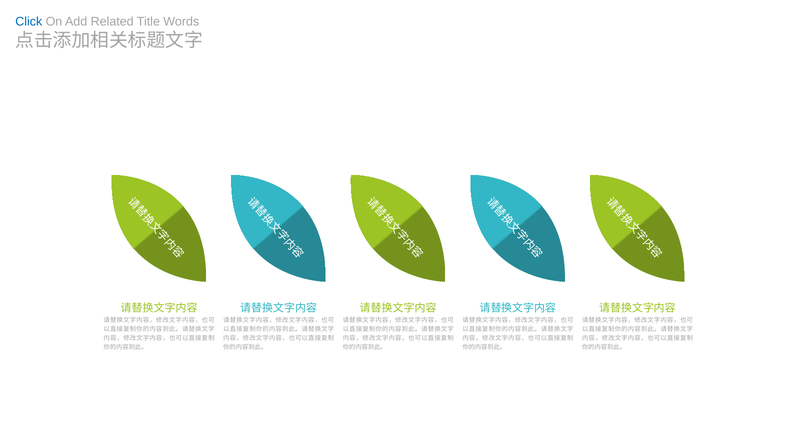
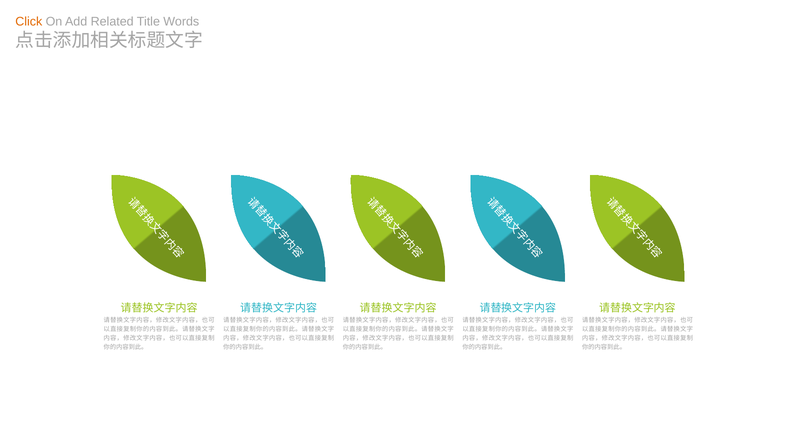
Click colour: blue -> orange (29, 21)
